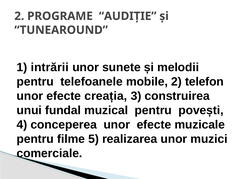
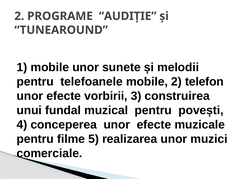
1 intrării: intrării -> mobile (50, 67)
creația: creația -> vorbirii (106, 96)
